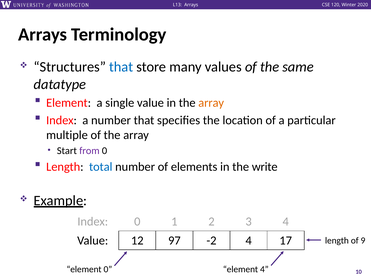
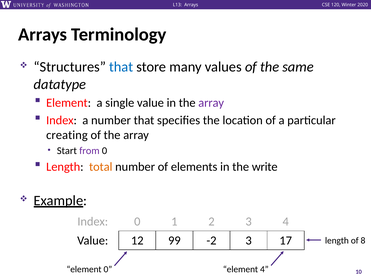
array colour: orange -> purple (211, 103)
multiple: multiple -> creating (67, 135)
total colour: blue -> orange (101, 166)
97: 97 -> 99 (174, 240)
-2 4: 4 -> 3 (249, 240)
9: 9 -> 8 (363, 240)
